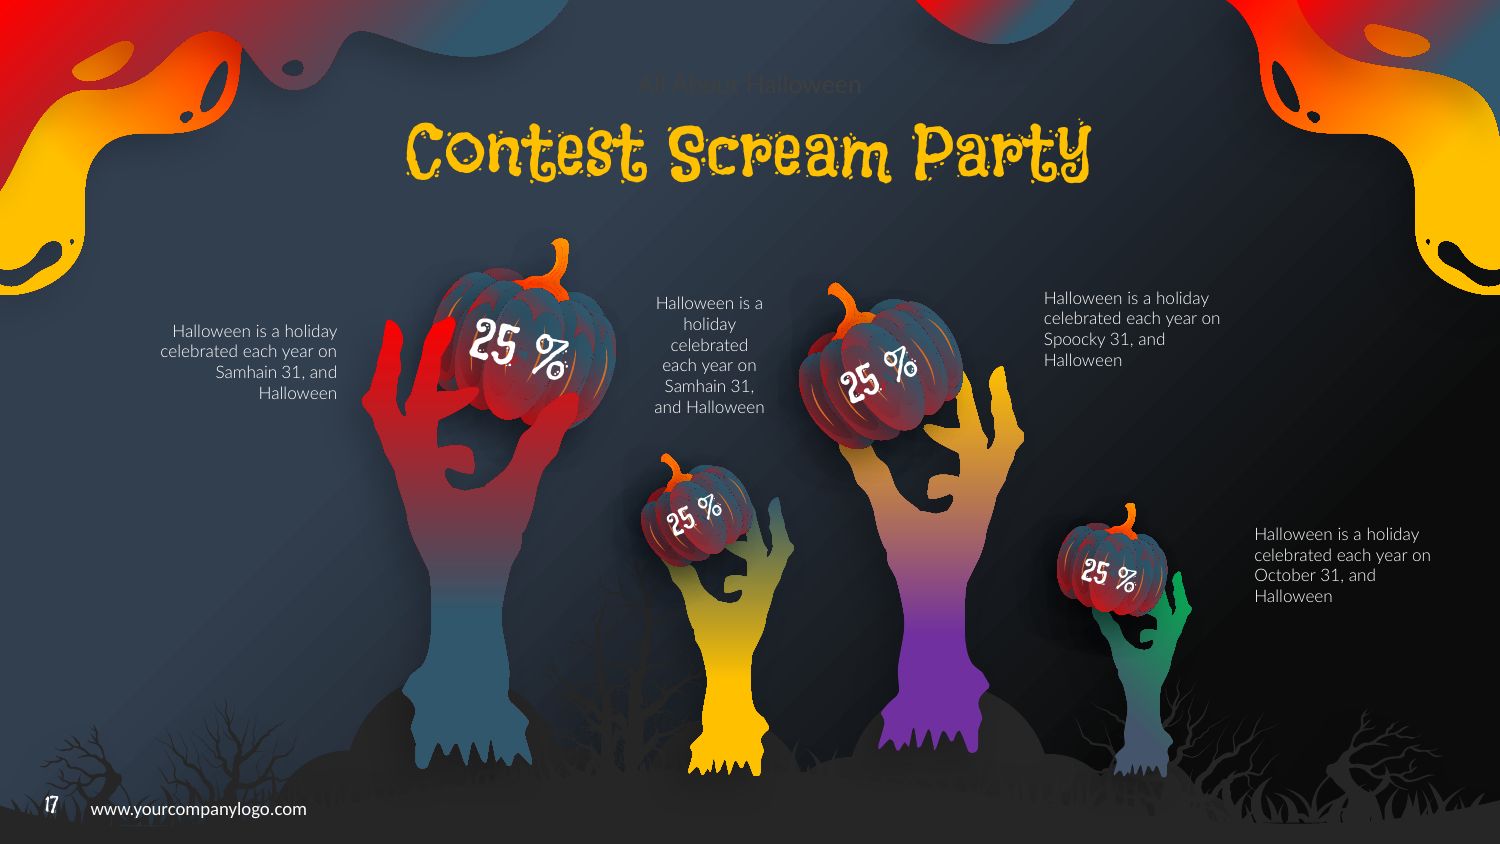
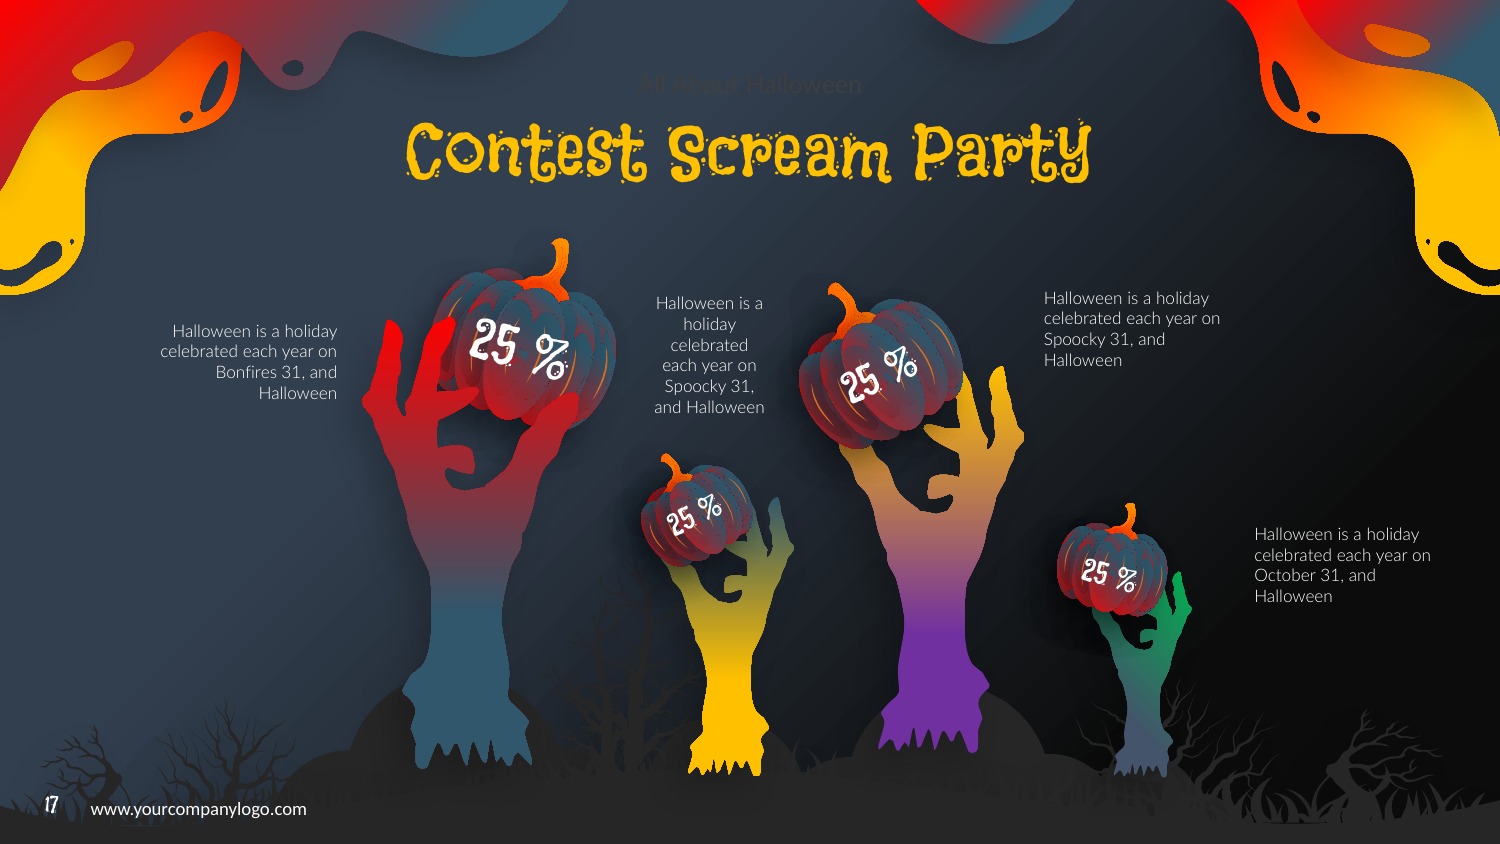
Samhain: Samhain -> Bonfires (246, 373)
Samhain: Samhain -> Spoocky (696, 387)
